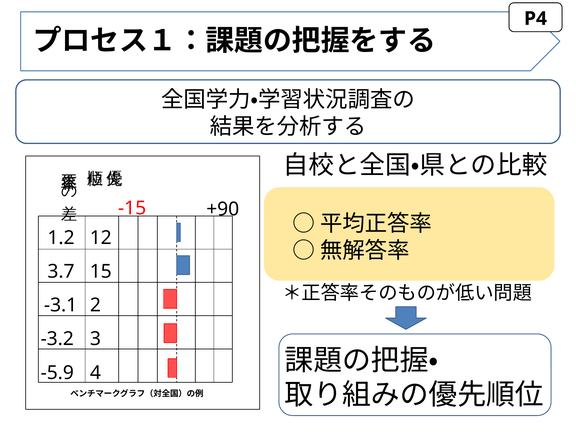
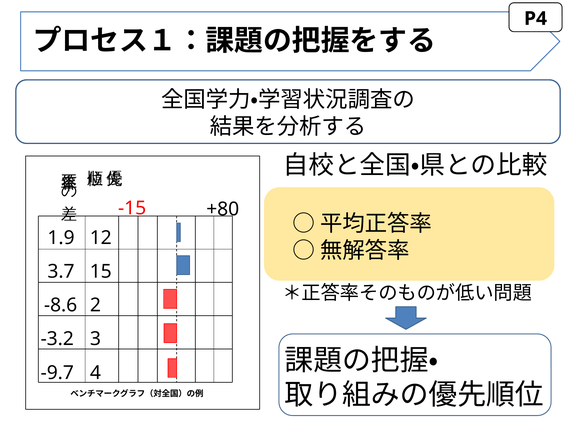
+90: +90 -> +80 (223, 209)
1.2: 1.2 -> 1.9 (61, 238)
-3.1: -3.1 -> -8.6 (61, 305)
-5.9: -5.9 -> -9.7 (57, 373)
